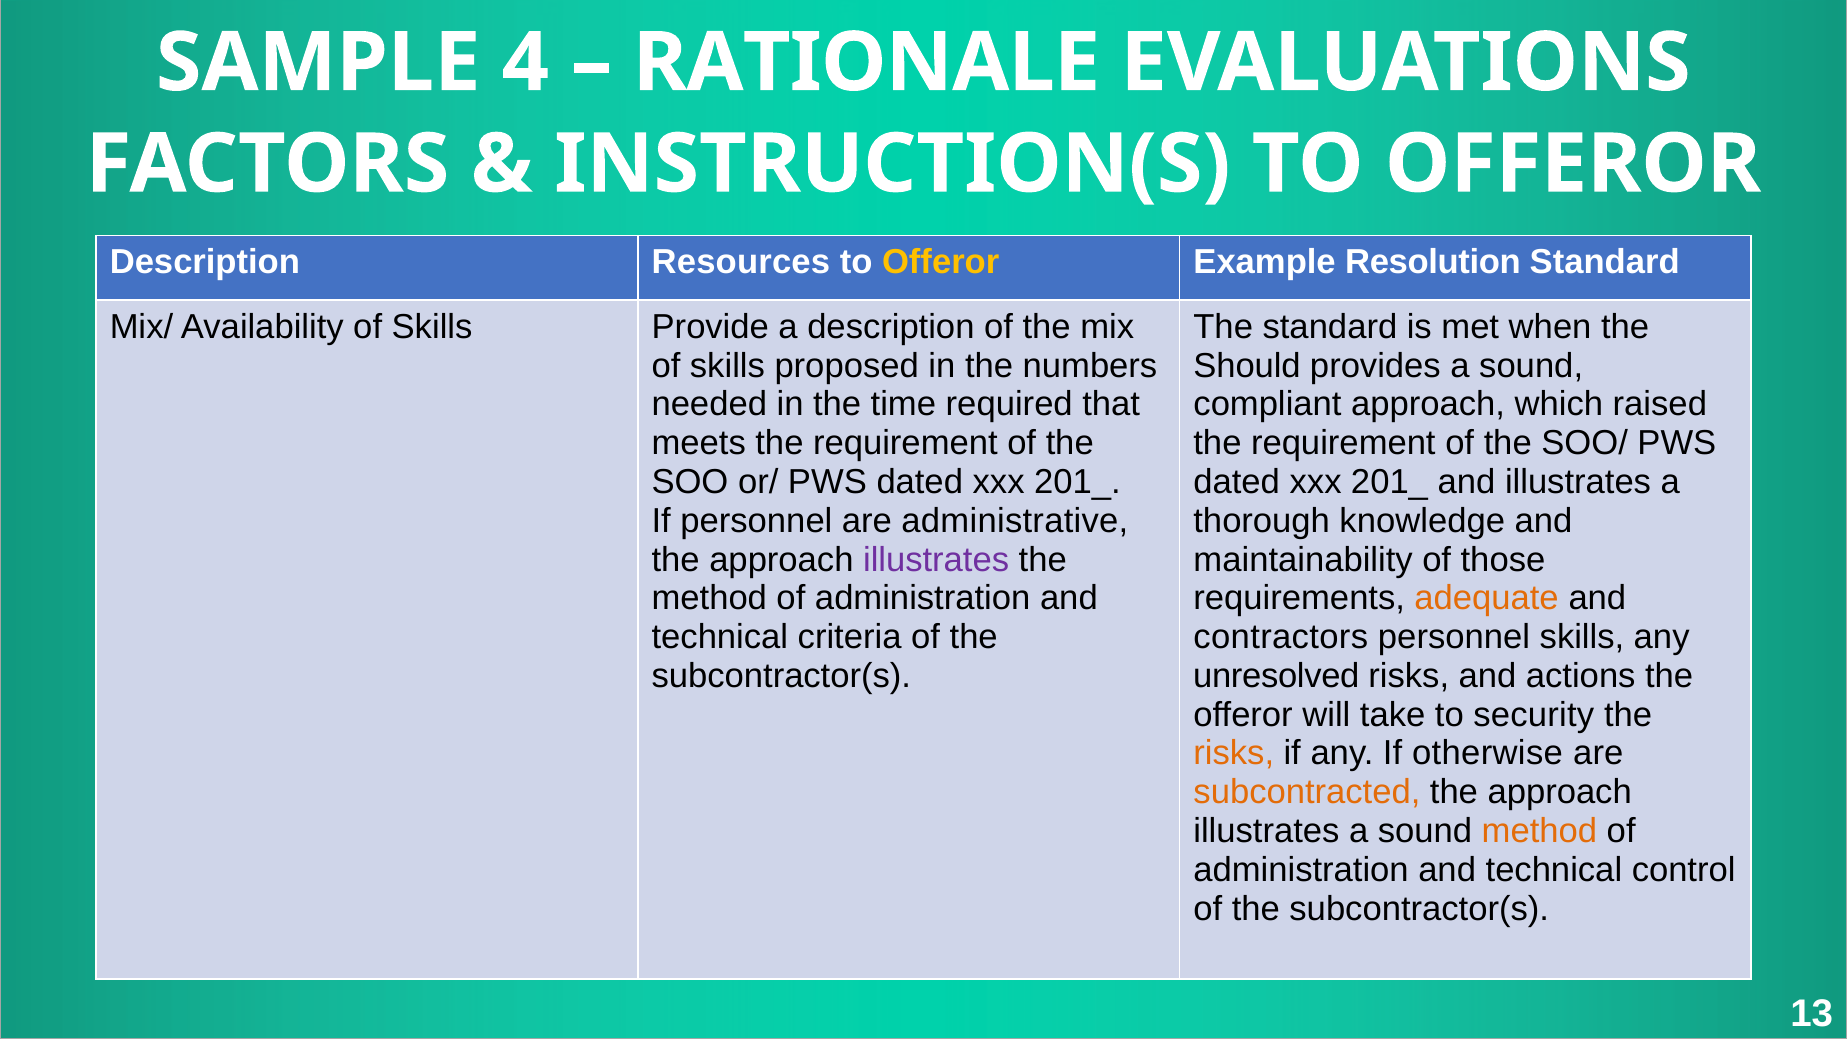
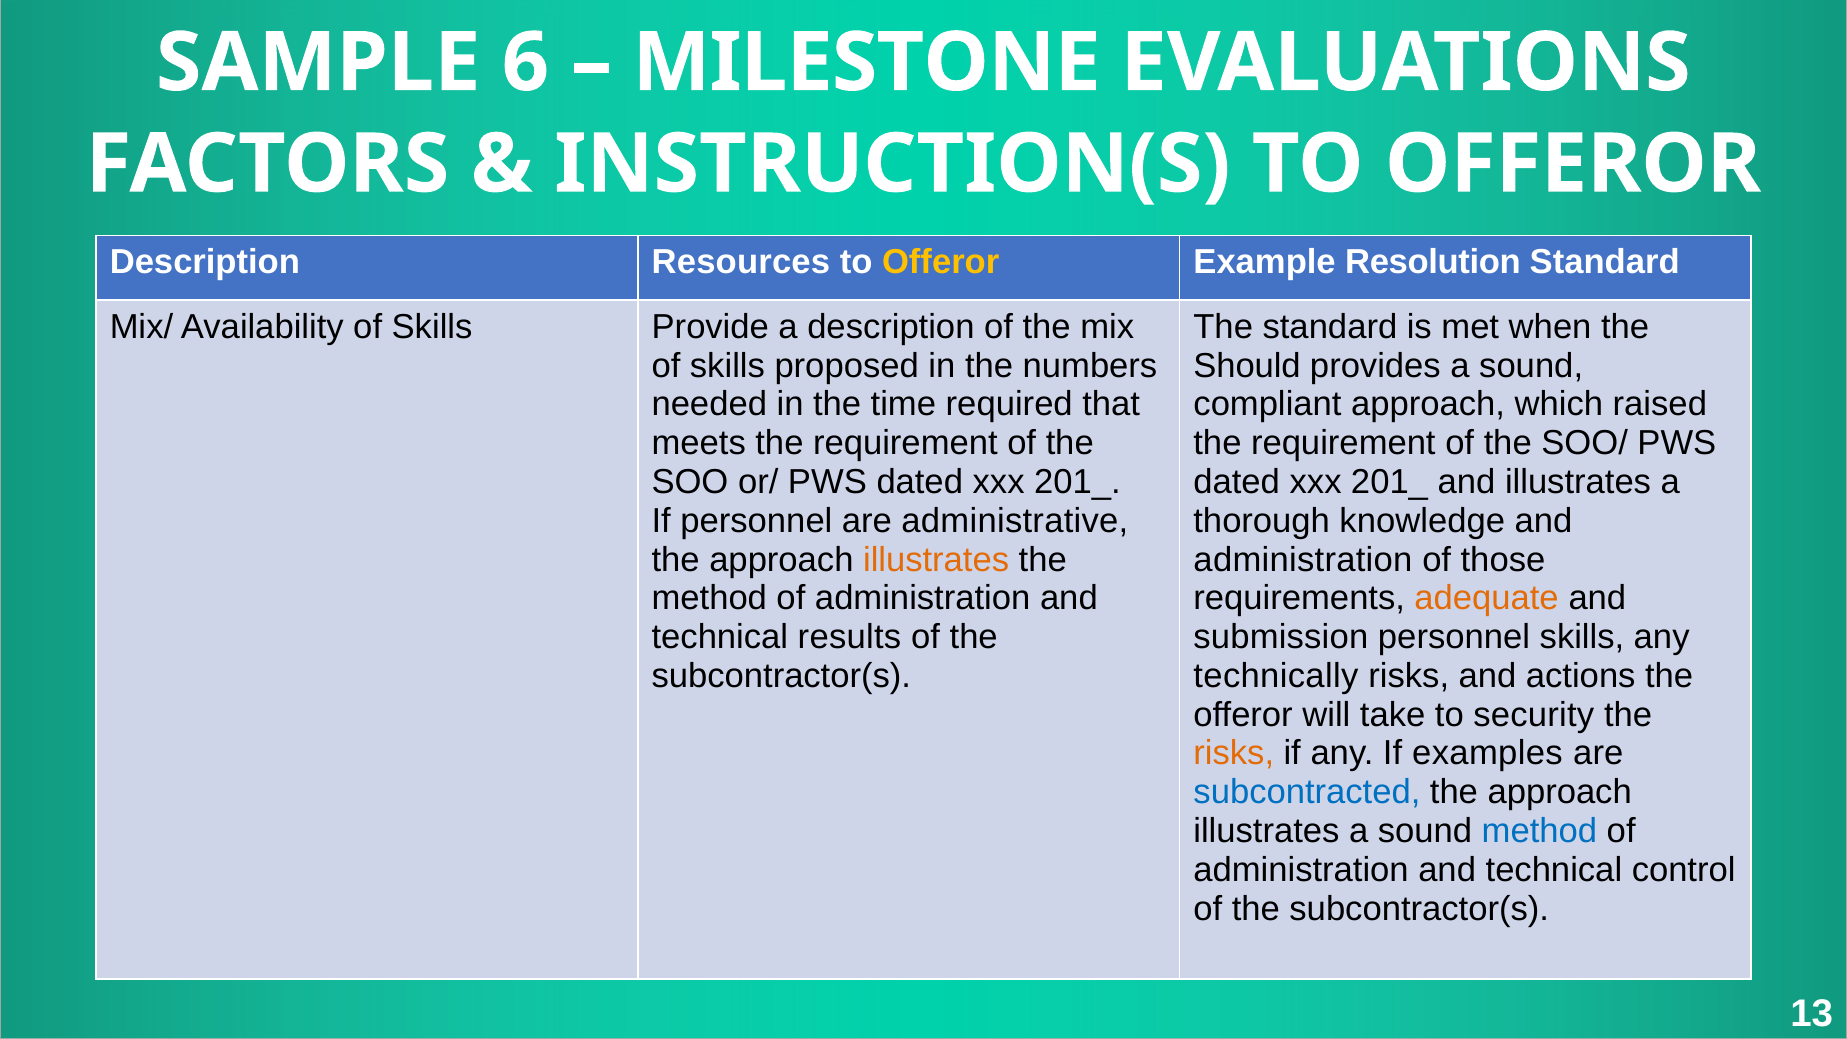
4: 4 -> 6 (525, 63)
RATIONALE: RATIONALE -> MILESTONE (867, 63)
illustrates colour: purple -> orange (936, 560)
maintainability: maintainability -> administration (1303, 560)
criteria: criteria -> results (849, 637)
contractors: contractors -> submission (1281, 637)
unresolved: unresolved -> technically (1276, 676)
otherwise: otherwise -> examples (1487, 753)
subcontracted colour: orange -> blue (1307, 792)
method colour: orange -> blue (1539, 831)
